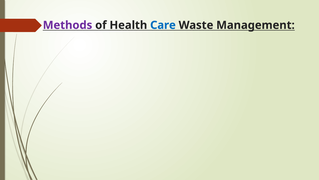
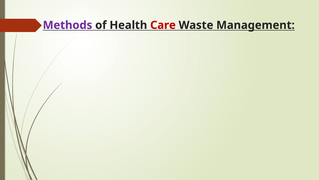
Care colour: blue -> red (163, 25)
